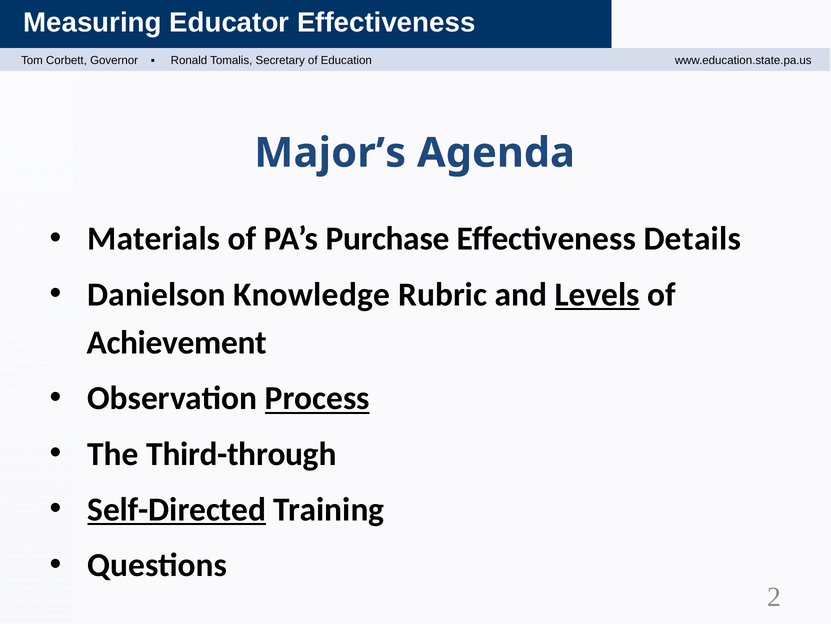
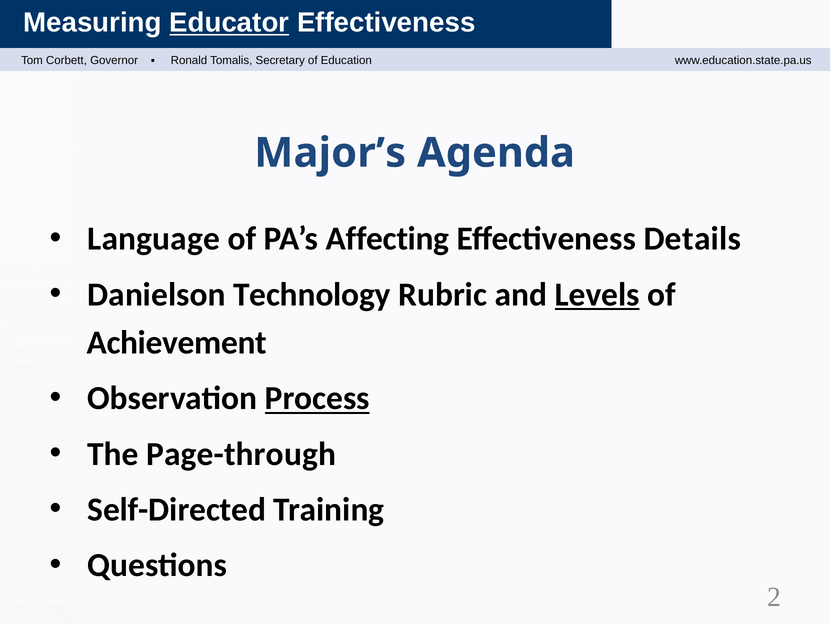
Educator underline: none -> present (229, 23)
Materials: Materials -> Language (154, 239)
Purchase: Purchase -> Affecting (388, 239)
Knowledge: Knowledge -> Technology (312, 294)
Third-through: Third-through -> Page-through (241, 454)
Self-Directed underline: present -> none (177, 509)
